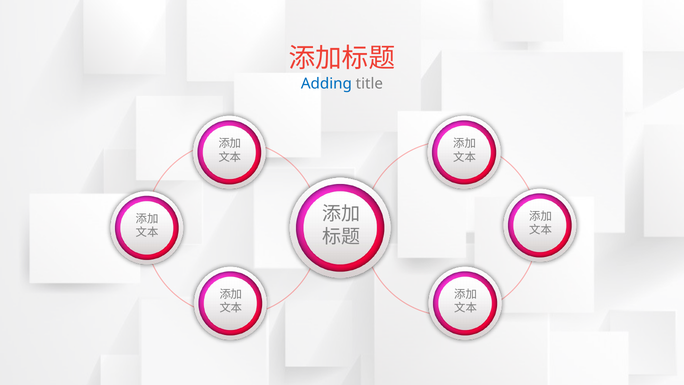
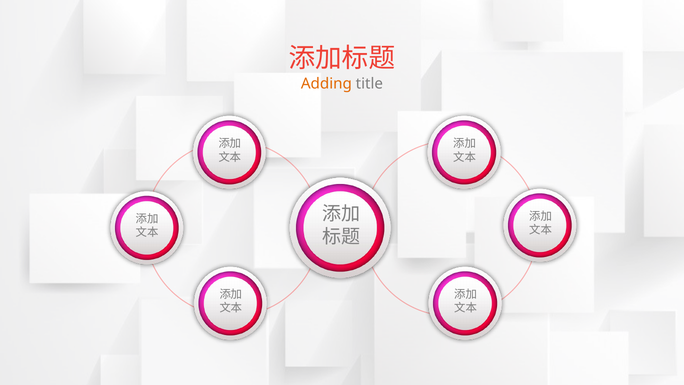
Adding colour: blue -> orange (326, 84)
